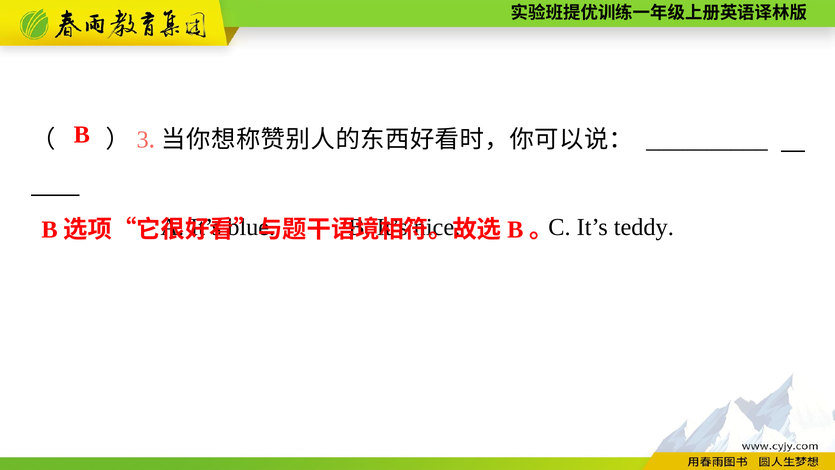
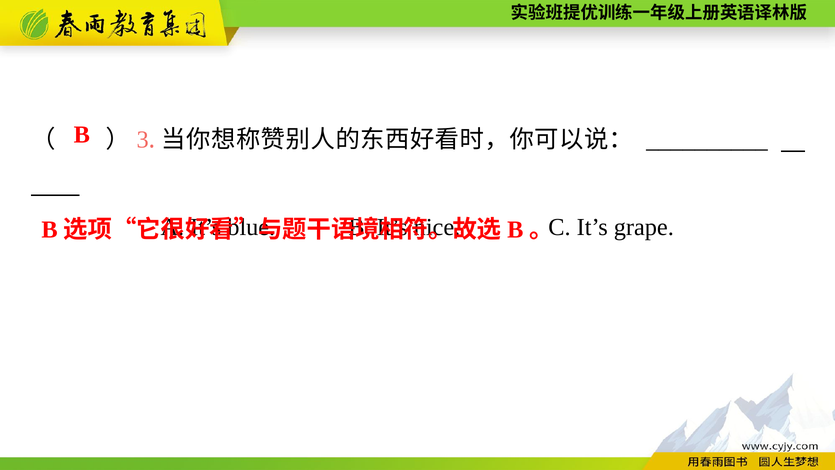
teddy: teddy -> grape (644, 227)
